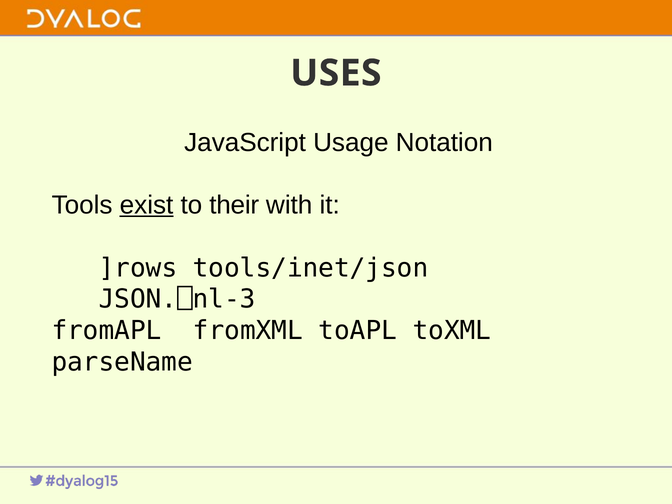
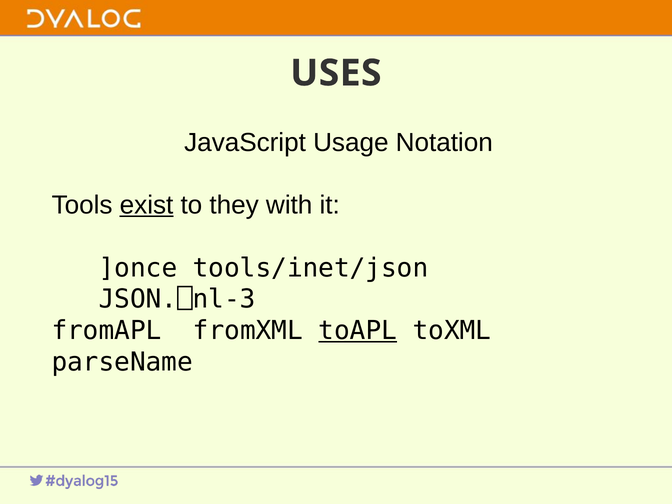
their: their -> they (234, 205)
]rows: ]rows -> ]once (138, 268)
toAPL underline: none -> present (358, 331)
